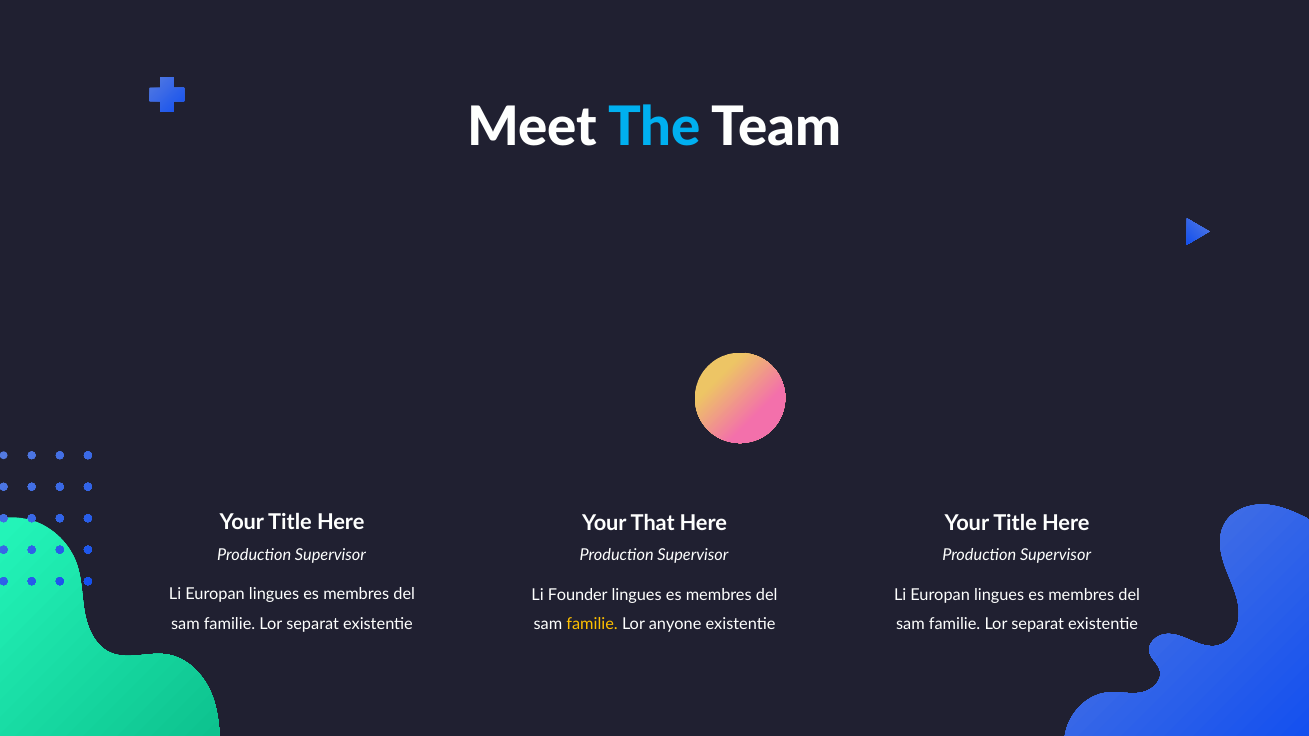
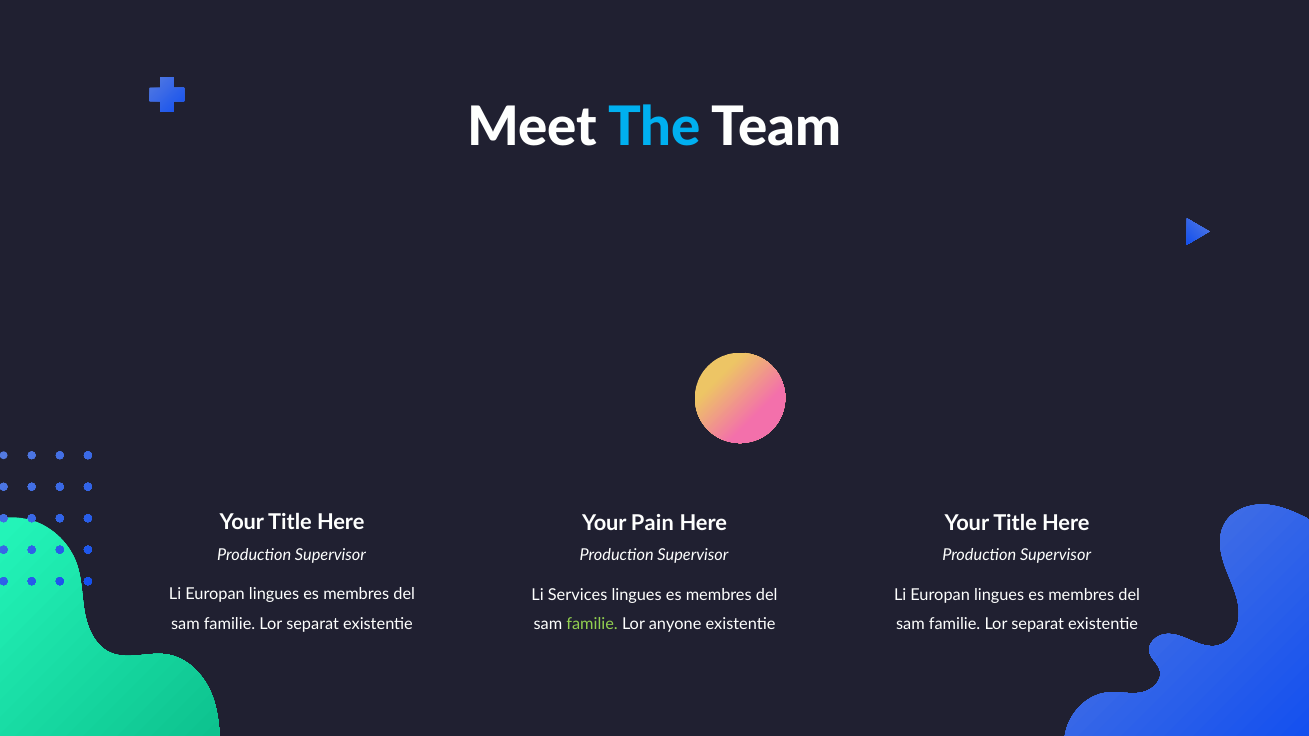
That: That -> Pain (652, 523)
Founder: Founder -> Services (578, 595)
familie colour: yellow -> light green (592, 624)
